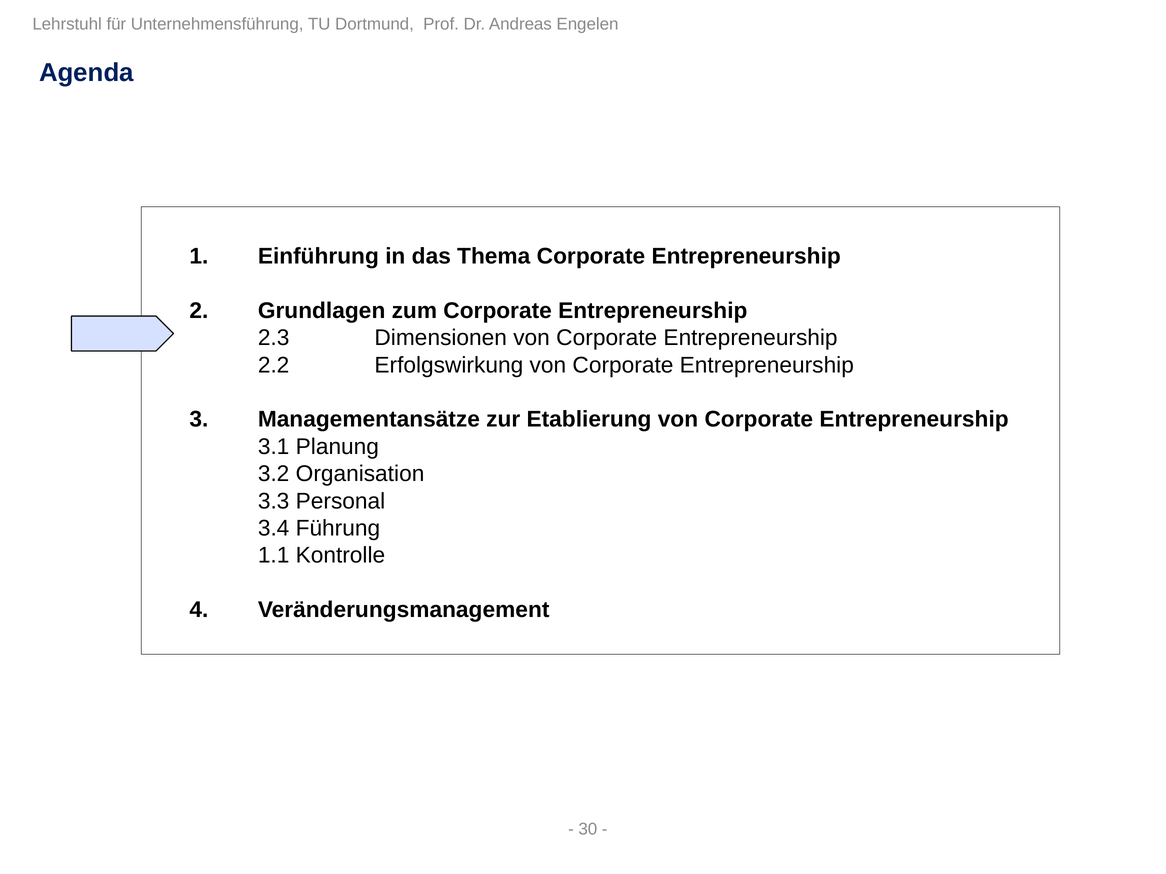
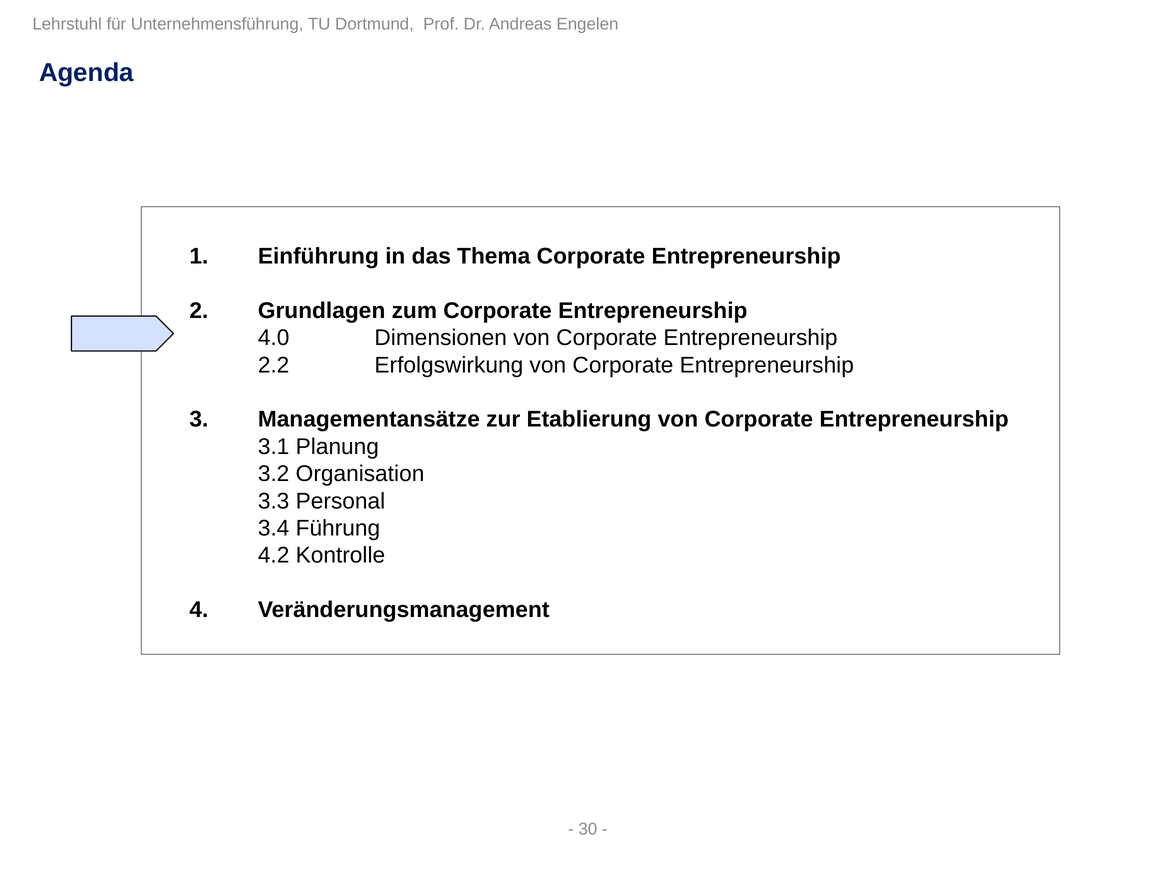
2.3: 2.3 -> 4.0 (274, 338)
1.1: 1.1 -> 4.2 (274, 556)
